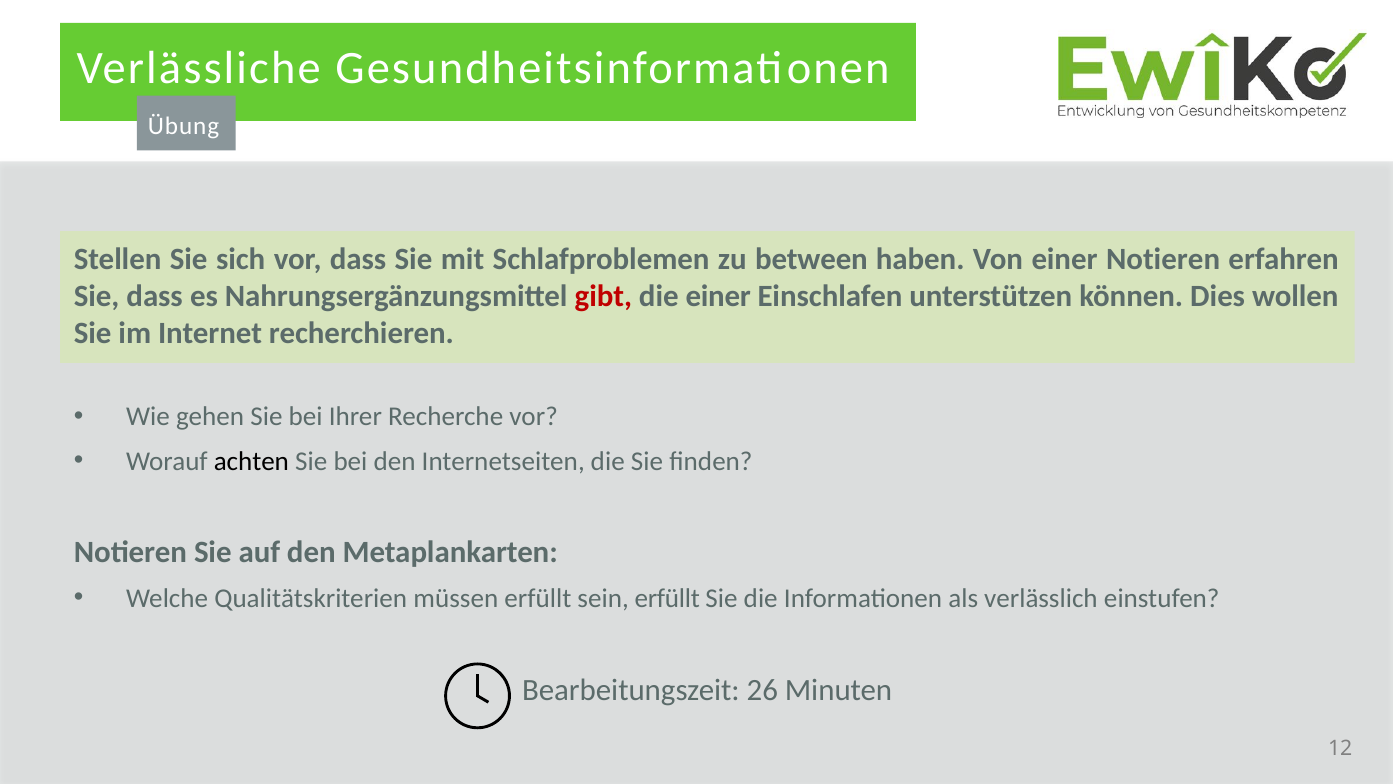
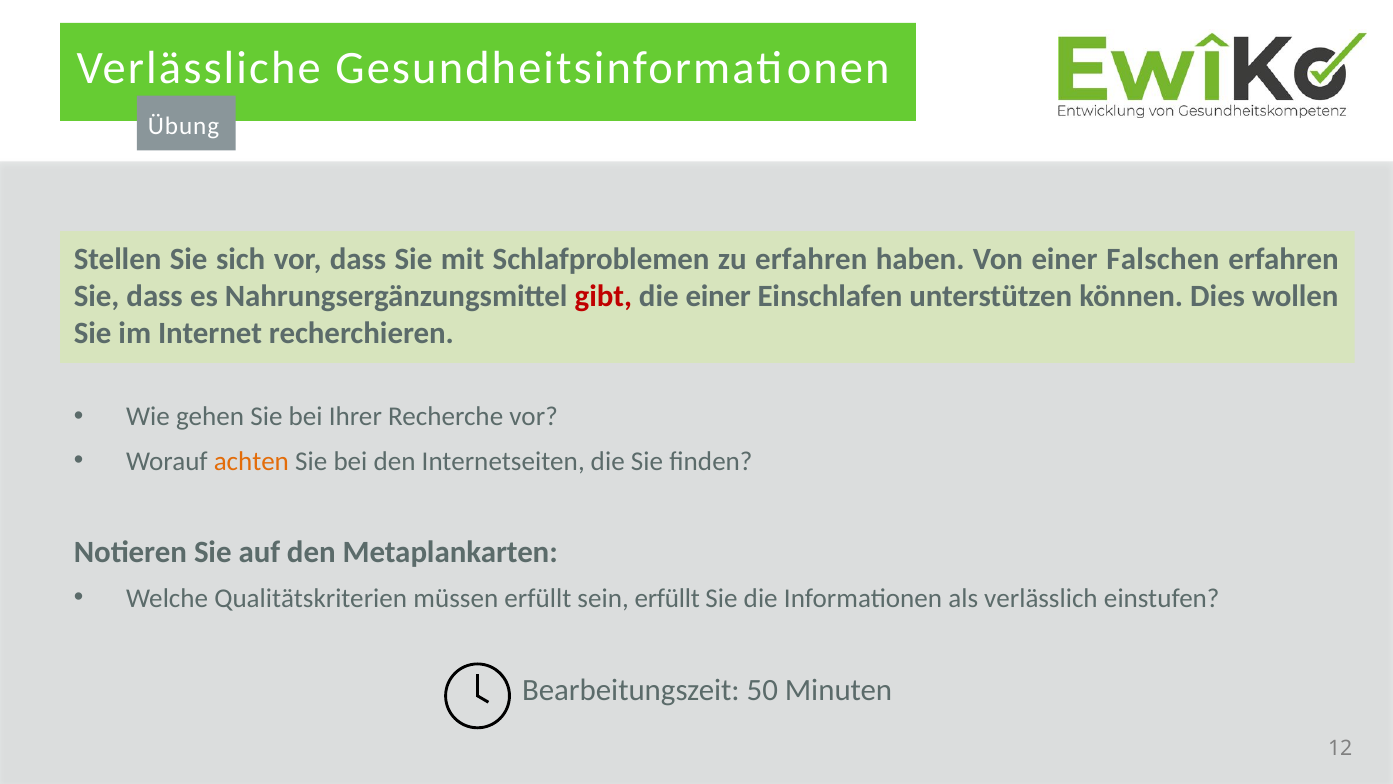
zu between: between -> erfahren (811, 259)
einer Notieren: Notieren -> Falschen (1163, 259)
achten colour: black -> orange (251, 461)
26: 26 -> 50 (762, 690)
